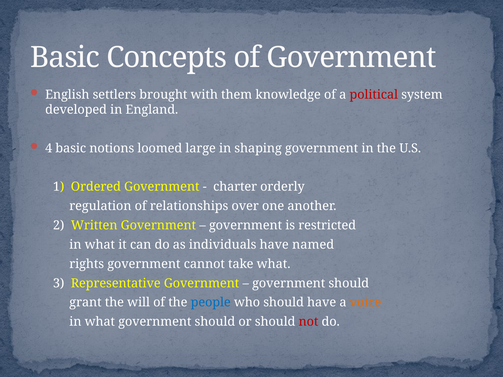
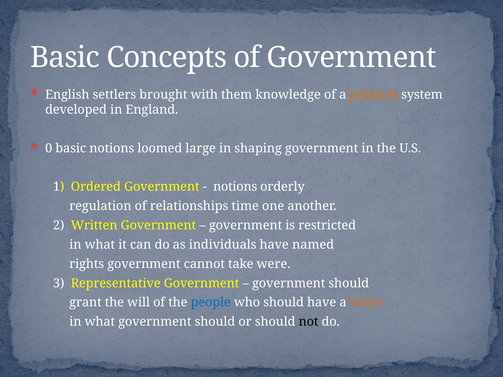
political colour: red -> orange (374, 95)
4: 4 -> 0 (49, 148)
charter: charter -> notions (235, 187)
over: over -> time (245, 206)
take what: what -> were (274, 264)
not colour: red -> black (309, 322)
